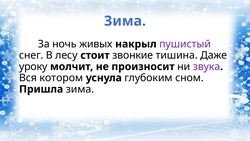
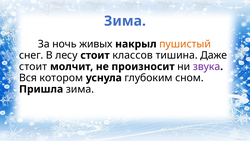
пушистый colour: purple -> orange (185, 44)
звонкие: звонкие -> классов (133, 55)
уроку: уроку -> стоит (33, 66)
